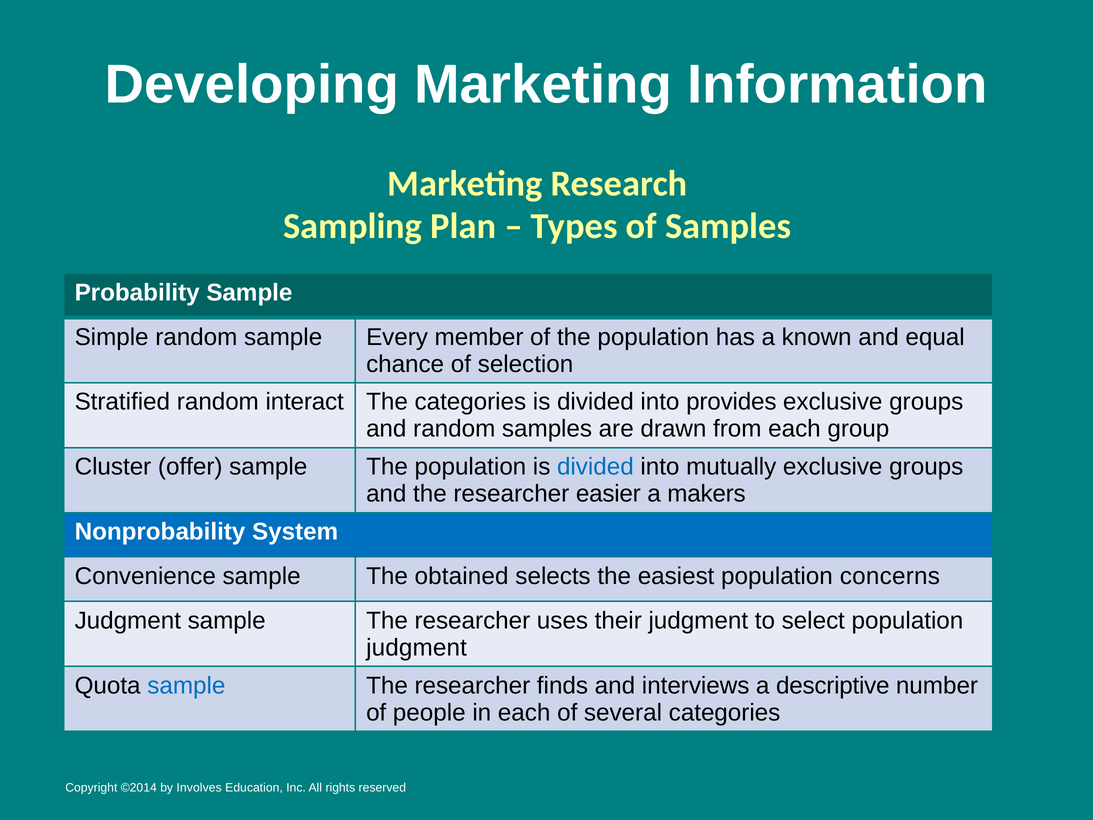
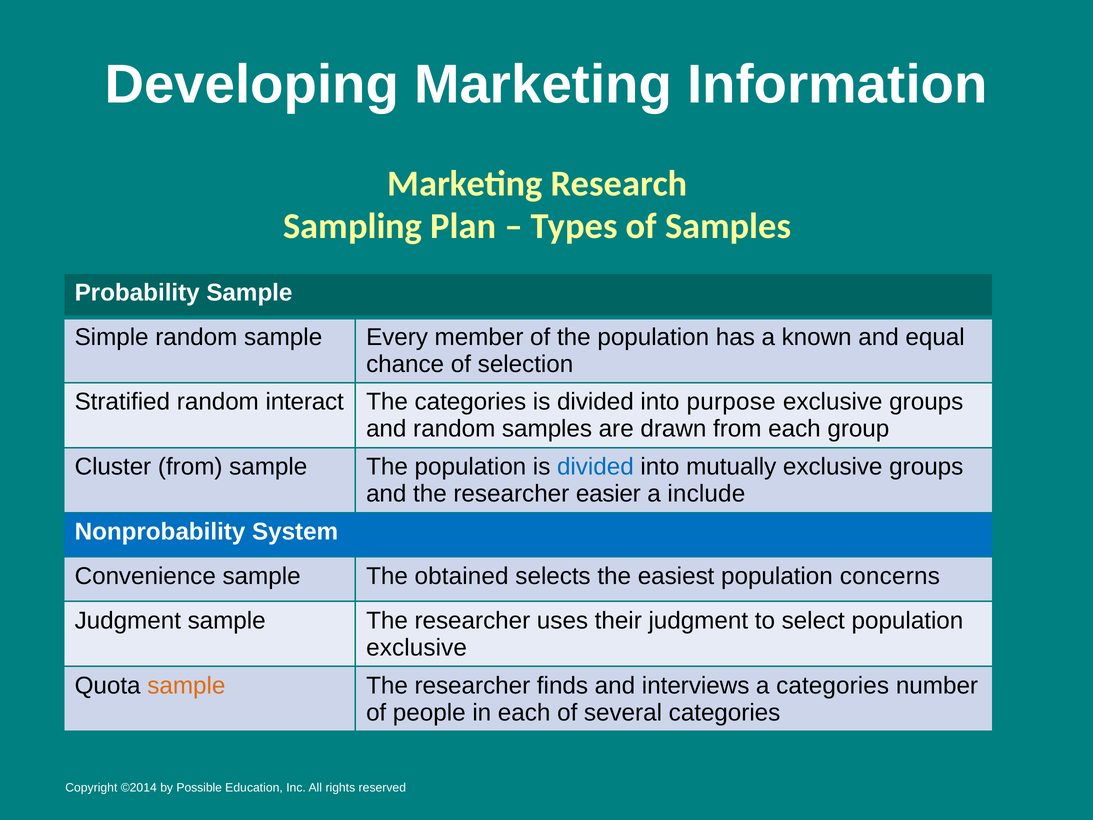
provides: provides -> purpose (731, 402)
Cluster offer: offer -> from (190, 467)
makers: makers -> include (706, 494)
judgment: judgment -> exclusive (417, 647)
sample colour: blue -> orange (186, 685)
a descriptive: descriptive -> categories (833, 685)
Involves: Involves -> Possible (199, 788)
